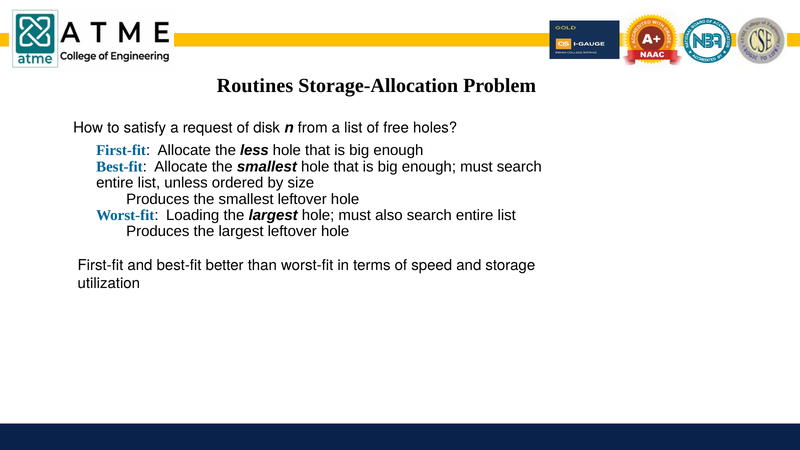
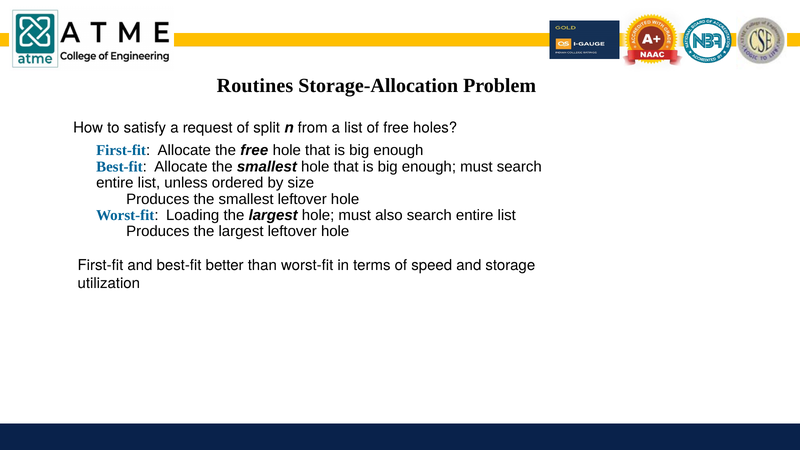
disk: disk -> split (267, 128)
the less: less -> free (254, 151)
